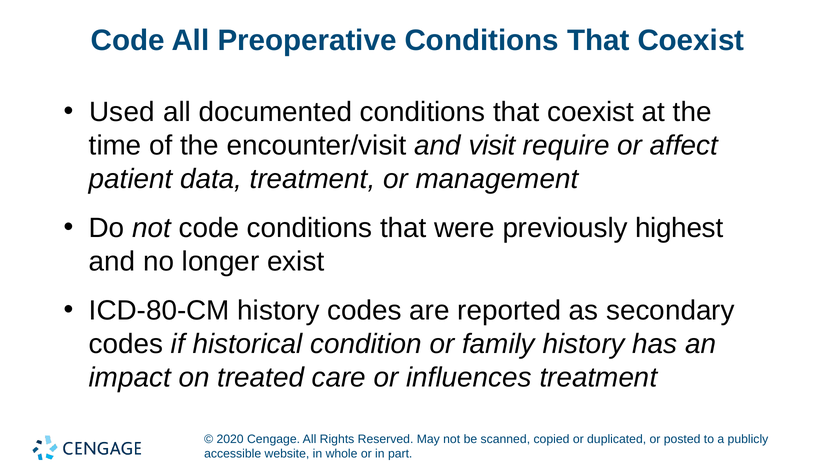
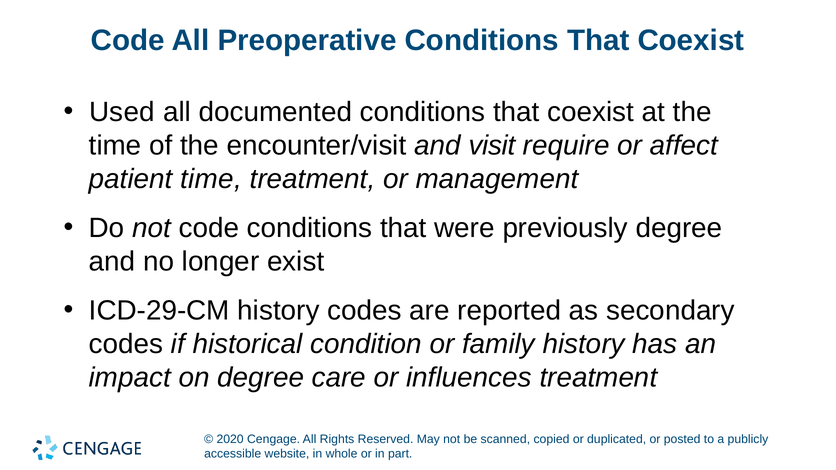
patient data: data -> time (211, 179)
previously highest: highest -> degree (679, 228)
ICD-80-CM: ICD-80-CM -> ICD-29-CM (159, 311)
on treated: treated -> degree (261, 378)
